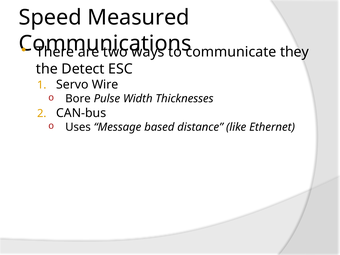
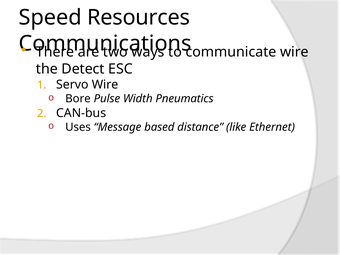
Measured: Measured -> Resources (139, 17)
communicate they: they -> wire (294, 52)
Thicknesses: Thicknesses -> Pneumatics (184, 99)
